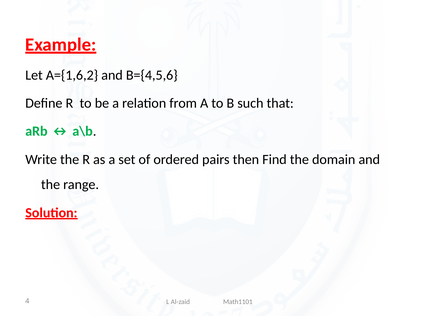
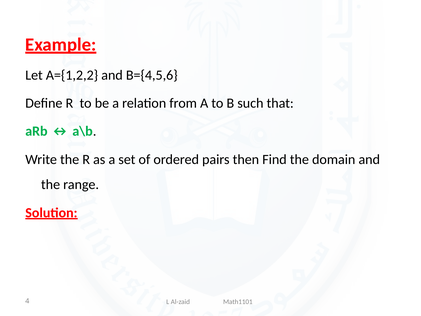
A={1,6,2: A={1,6,2 -> A={1,2,2 (72, 75)
